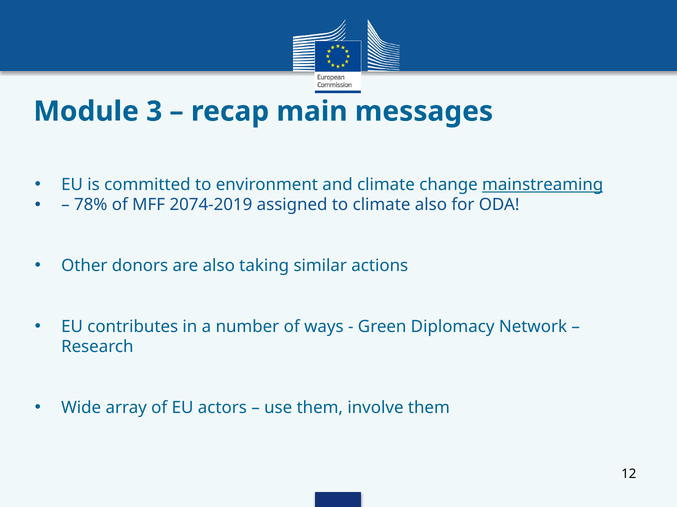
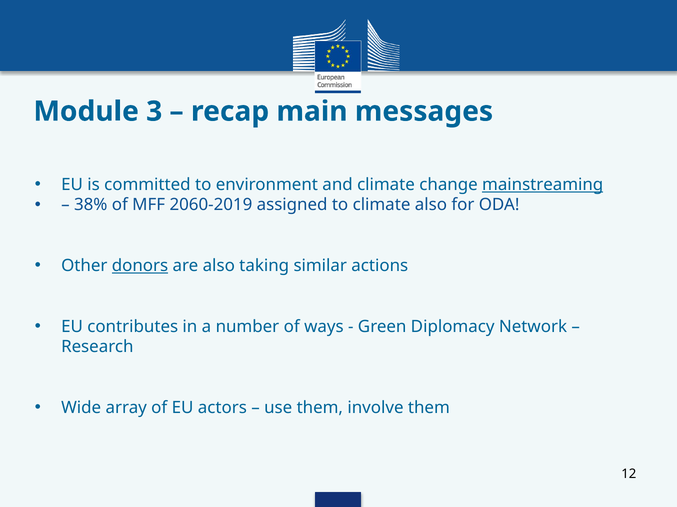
78%: 78% -> 38% (91, 205)
2074-2019: 2074-2019 -> 2060-2019 (211, 205)
donors underline: none -> present (140, 266)
